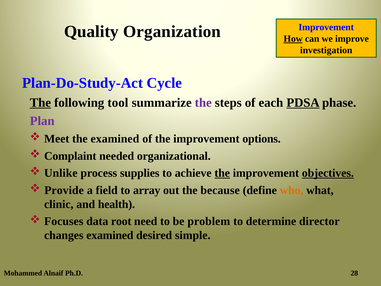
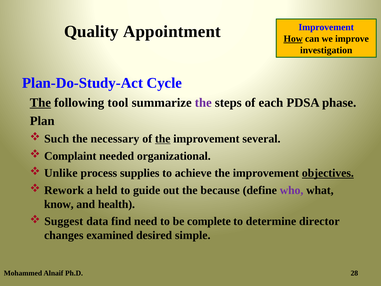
Organization: Organization -> Appointment (172, 31)
PDSA underline: present -> none (303, 103)
Plan colour: purple -> black (42, 121)
Meet: Meet -> Such (57, 139)
the examined: examined -> necessary (115, 139)
the underline: none -> present (163, 139)
options: options -> several (261, 139)
the underline: present -> none (222, 173)
Provide: Provide -> Rework (64, 190)
field: field -> held (107, 190)
array: array -> guide (147, 190)
who colour: orange -> purple (292, 190)
clinic: clinic -> know (59, 204)
Focuses: Focuses -> Suggest (64, 221)
root: root -> find (121, 221)
problem: problem -> complete (209, 221)
